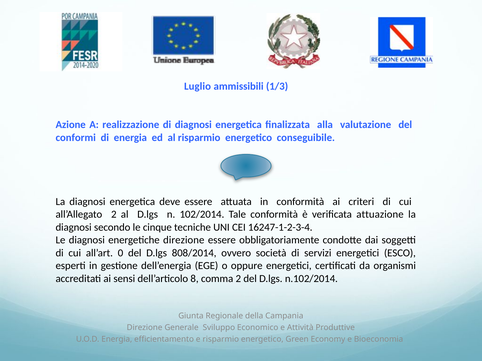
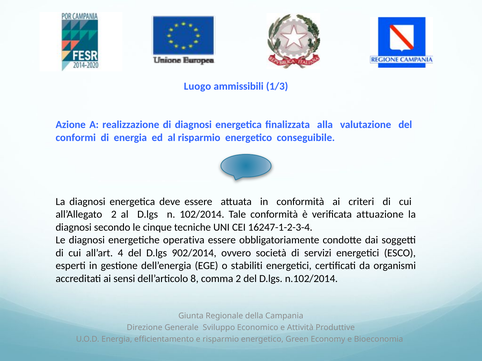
Luglio: Luglio -> Luogo (198, 86)
energetiche direzione: direzione -> operativa (184, 240)
0: 0 -> 4 (120, 253)
808/2014: 808/2014 -> 902/2014 (194, 253)
oppure: oppure -> stabiliti (247, 266)
